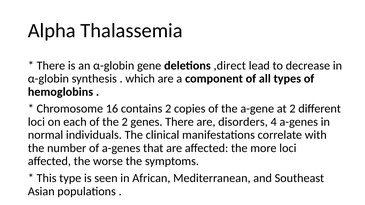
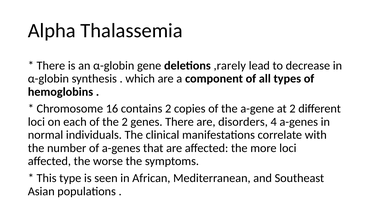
,direct: ,direct -> ,rarely (230, 66)
